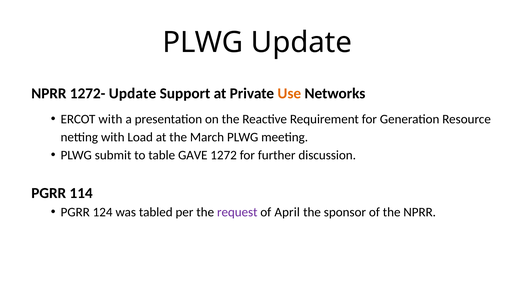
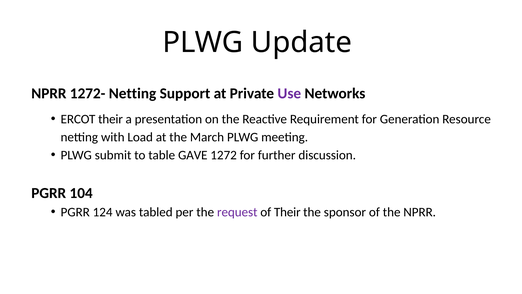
1272- Update: Update -> Netting (133, 93)
Use colour: orange -> purple (289, 93)
ERCOT with: with -> their (111, 119)
114: 114 -> 104 (81, 193)
of April: April -> Their (287, 212)
